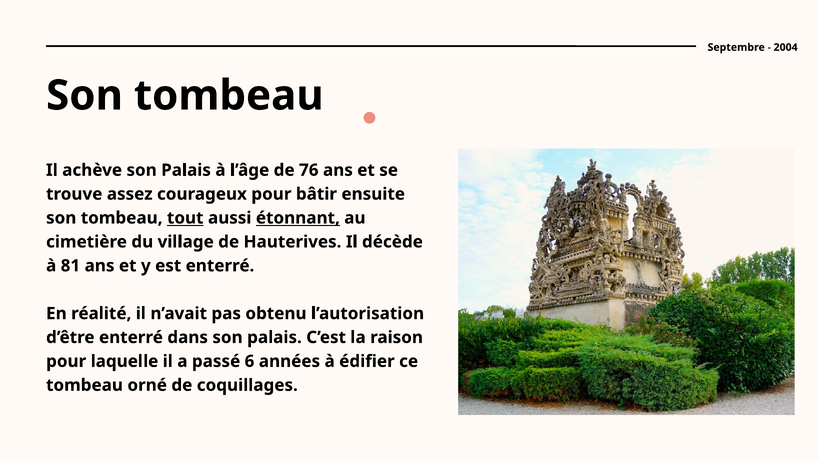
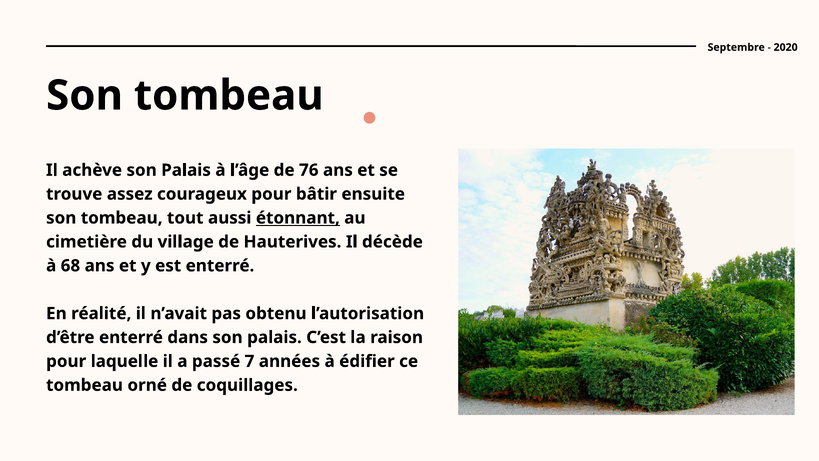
2004: 2004 -> 2020 (786, 47)
tout underline: present -> none (185, 218)
81: 81 -> 68 (70, 266)
6: 6 -> 7 (249, 361)
